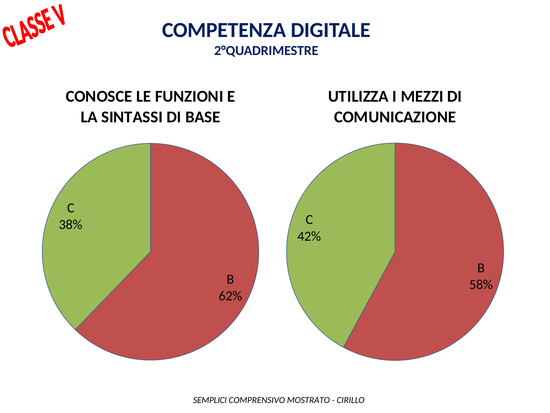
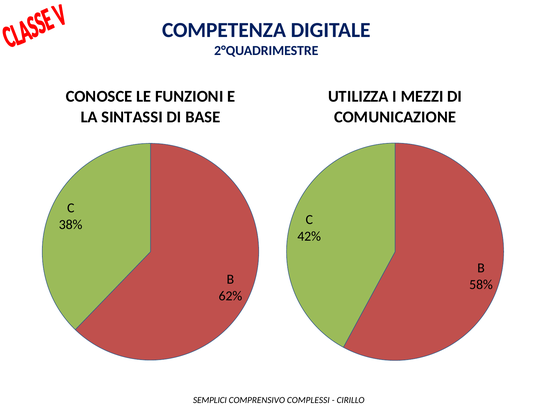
MOSTRATO: MOSTRATO -> COMPLESSI (308, 400)
